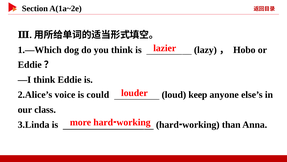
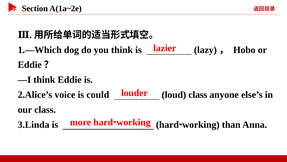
loud keep: keep -> class (198, 94)
